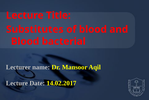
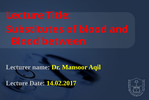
bacterial: bacterial -> between (64, 41)
